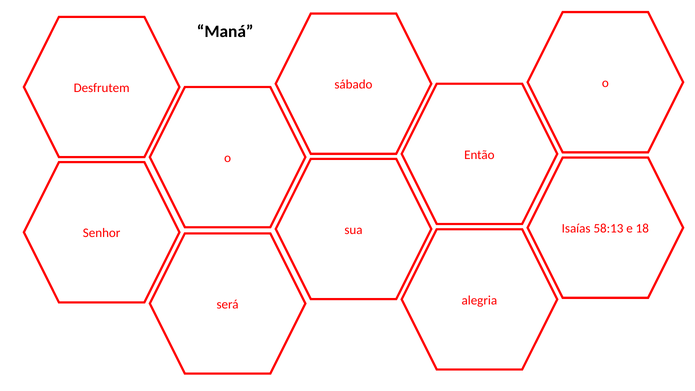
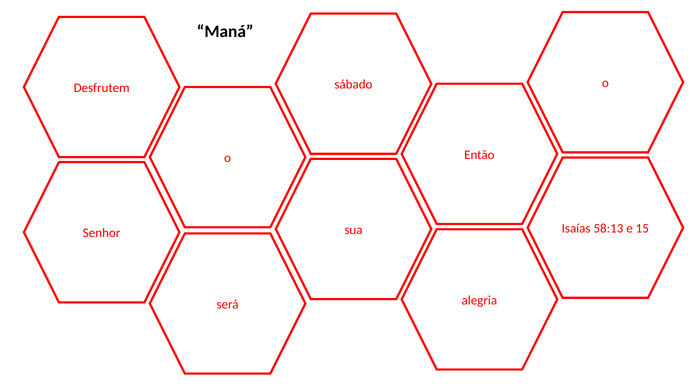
18: 18 -> 15 (642, 229)
